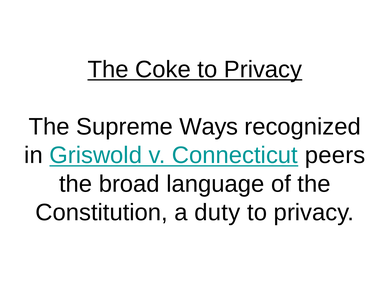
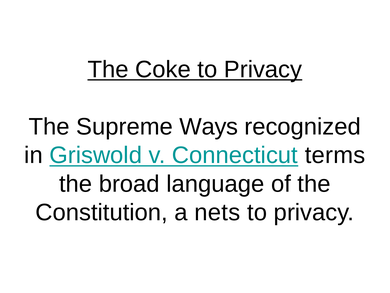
peers: peers -> terms (335, 155)
duty: duty -> nets (217, 212)
